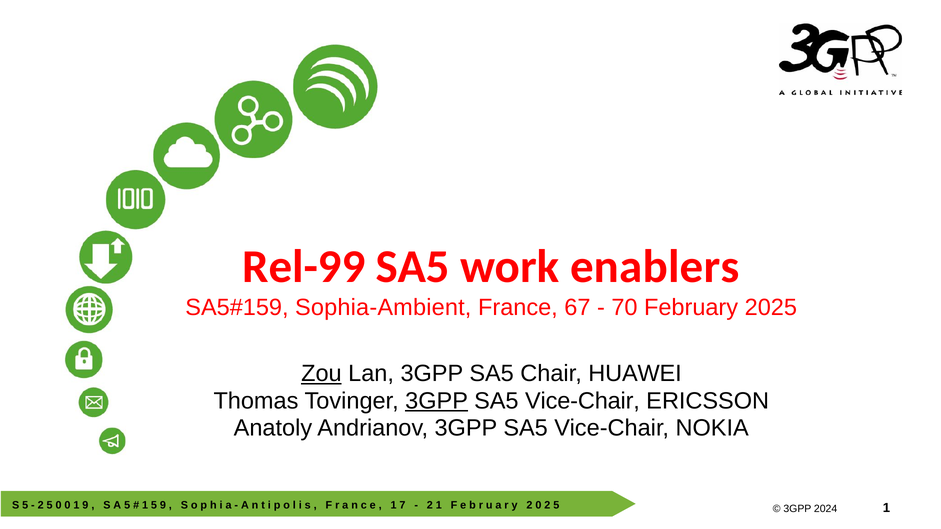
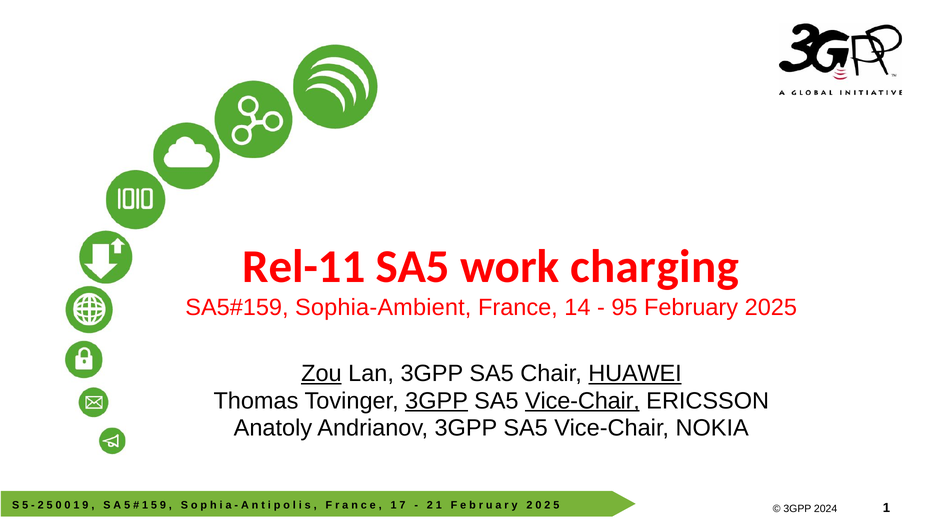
Rel-99: Rel-99 -> Rel-11 (304, 267)
enablers: enablers -> charging (655, 267)
67: 67 -> 14 (577, 308)
70: 70 -> 95 (624, 308)
HUAWEI underline: none -> present (635, 374)
Vice-Chair underline: none -> present (582, 401)
